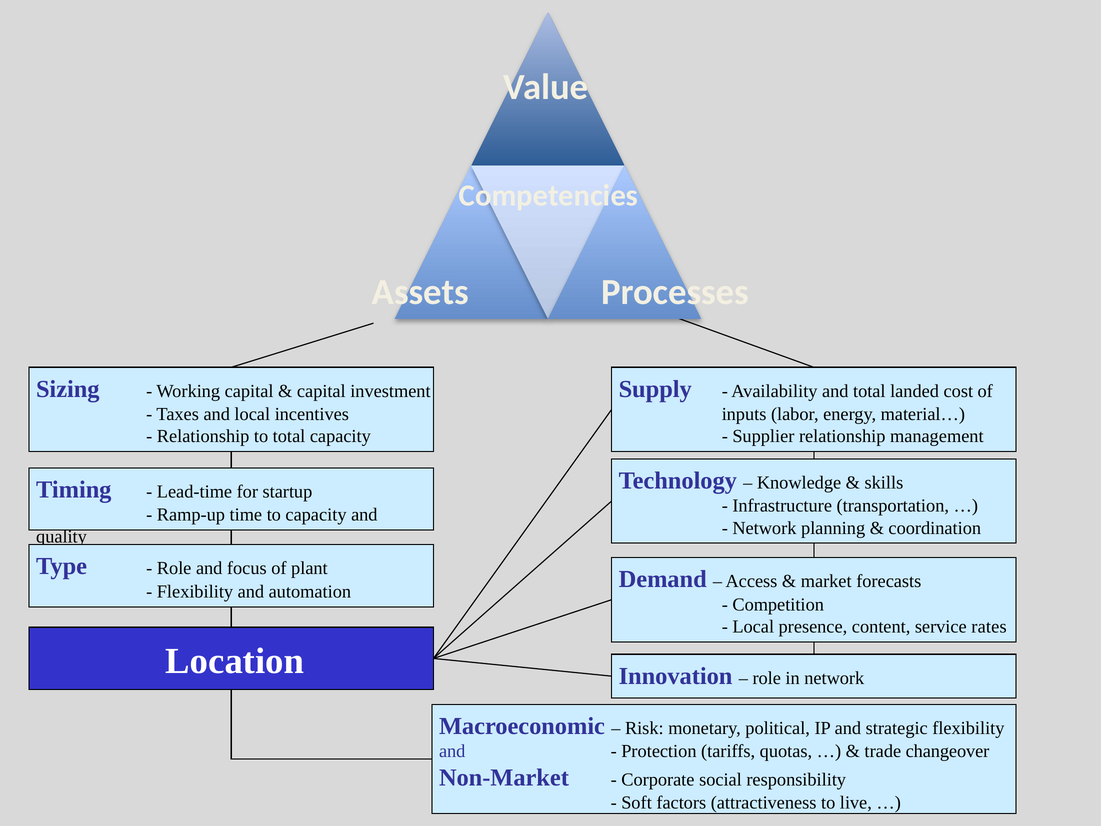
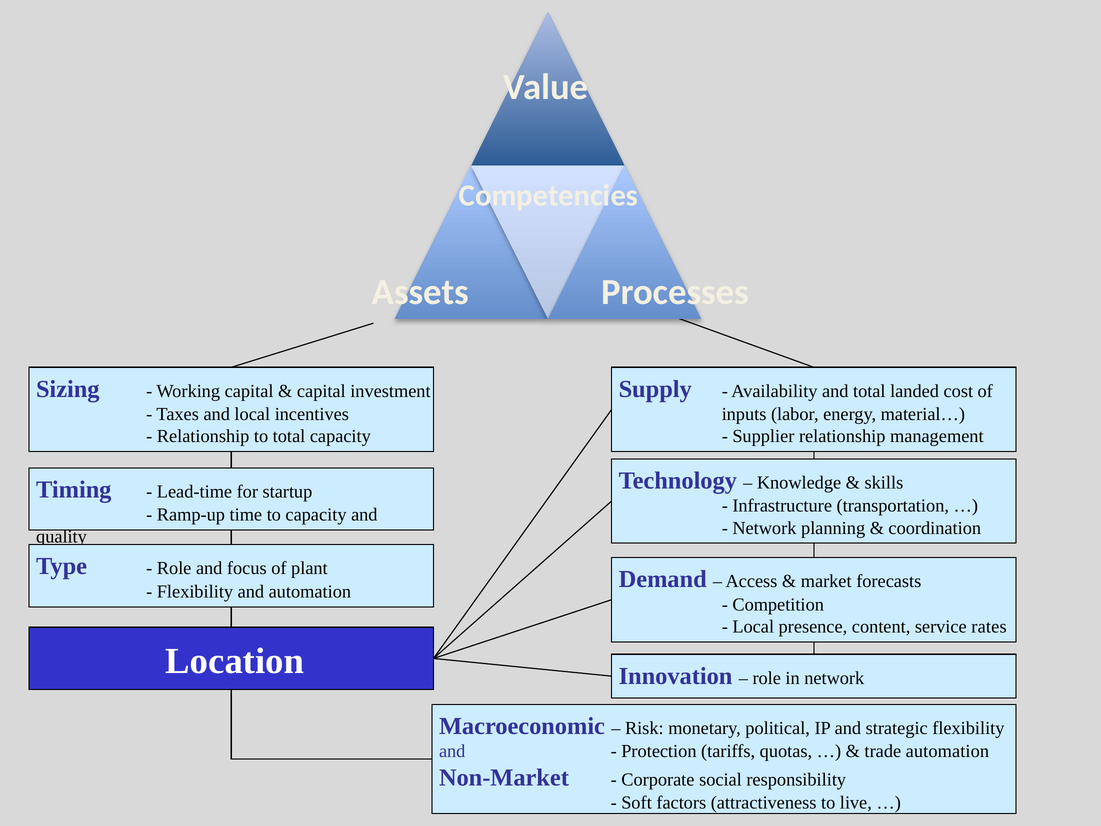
trade changeover: changeover -> automation (947, 751)
